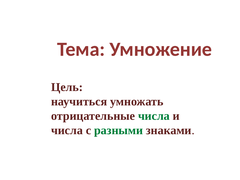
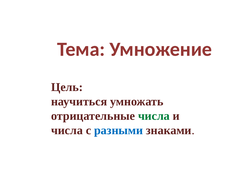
разными colour: green -> blue (119, 130)
